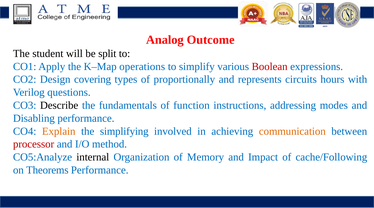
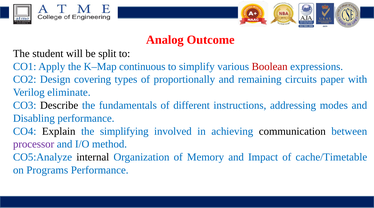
operations: operations -> continuous (142, 66)
represents: represents -> remaining (260, 79)
hours: hours -> paper (332, 79)
questions: questions -> eliminate (69, 92)
function: function -> different (192, 105)
Explain colour: orange -> black (59, 131)
communication colour: orange -> black (292, 131)
processor colour: red -> purple (34, 144)
cache/Following: cache/Following -> cache/Timetable (331, 157)
Theorems: Theorems -> Programs (47, 170)
